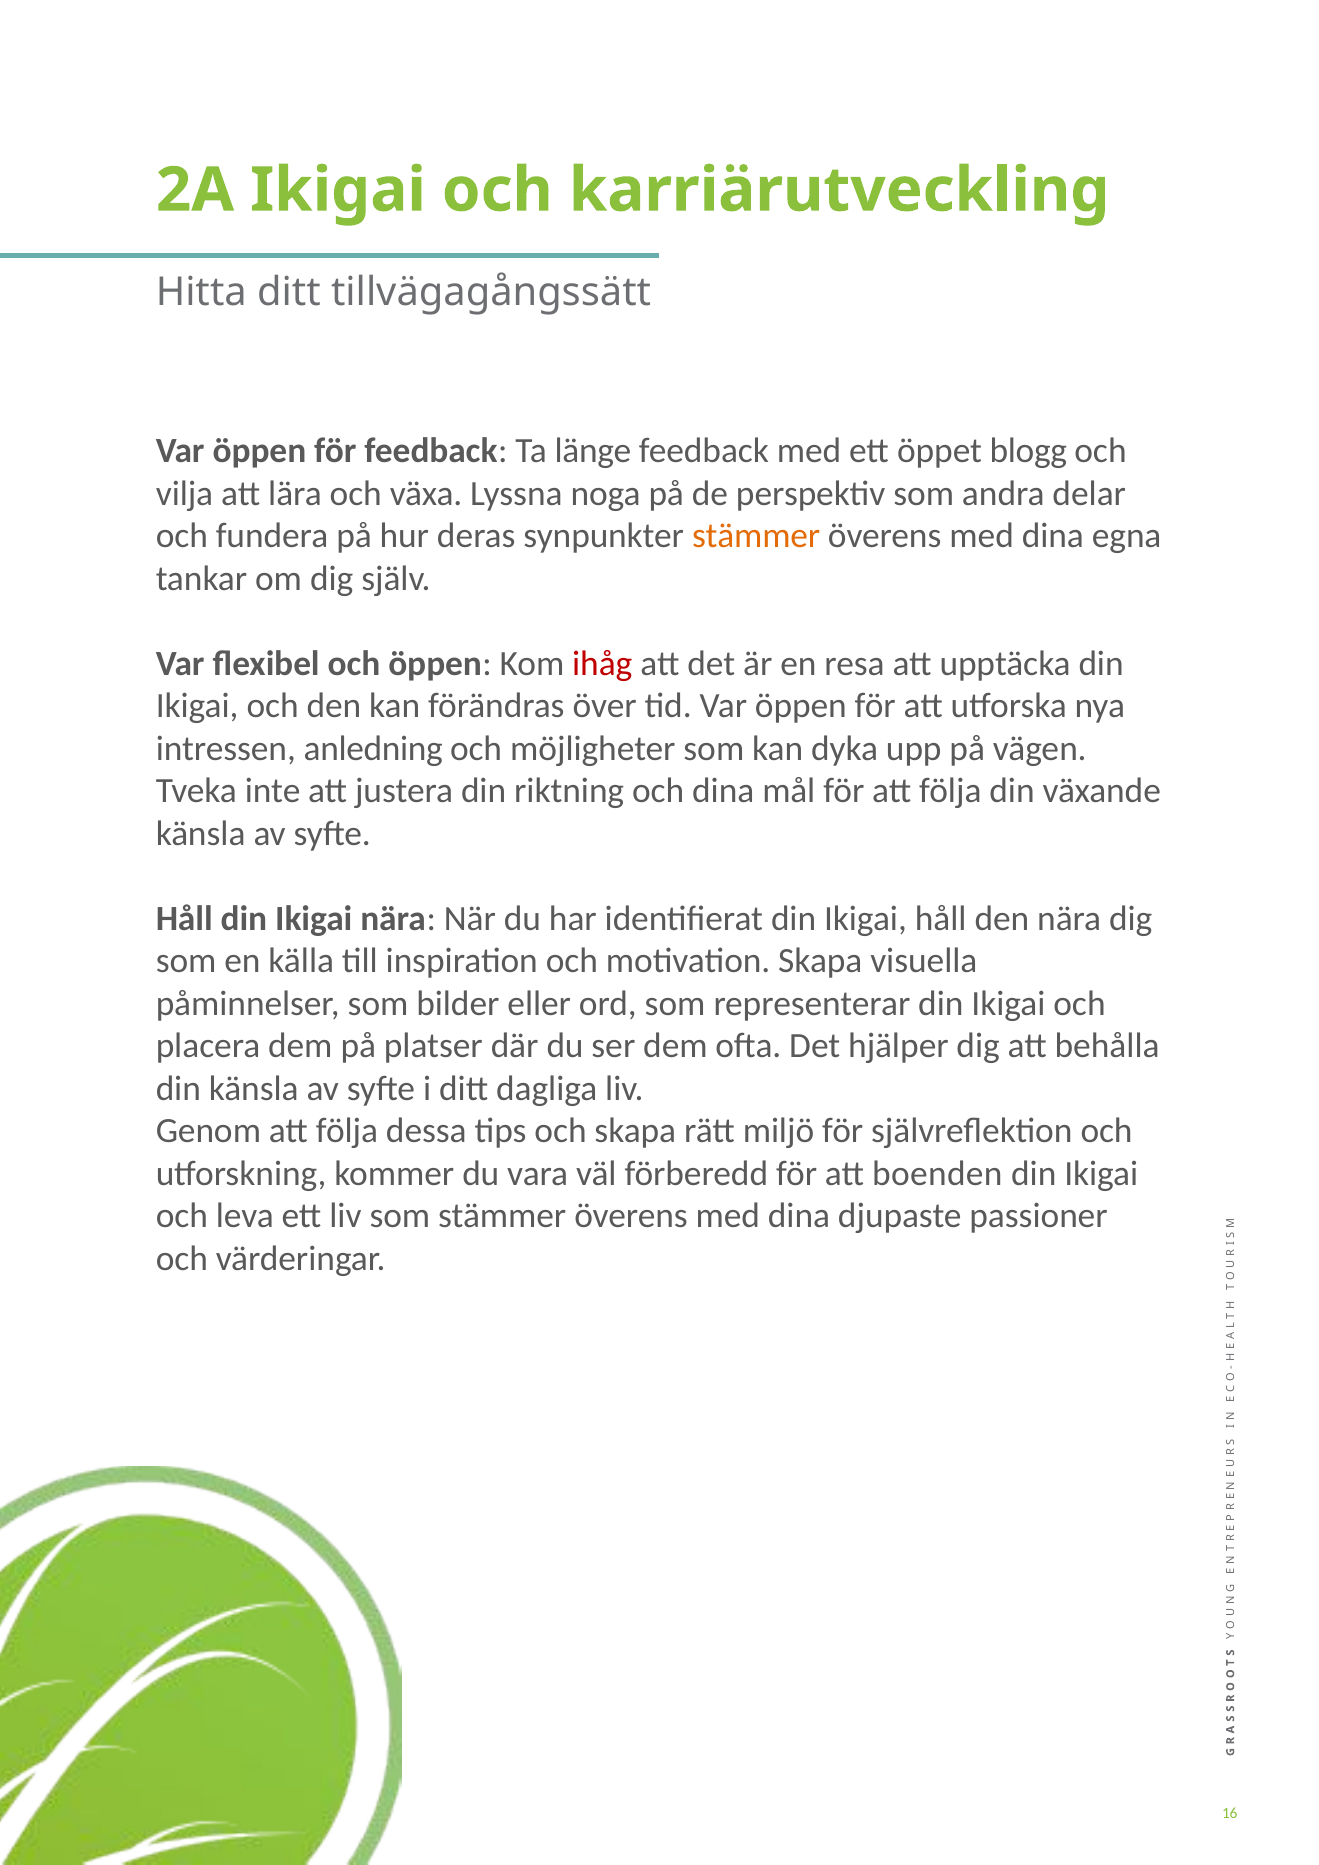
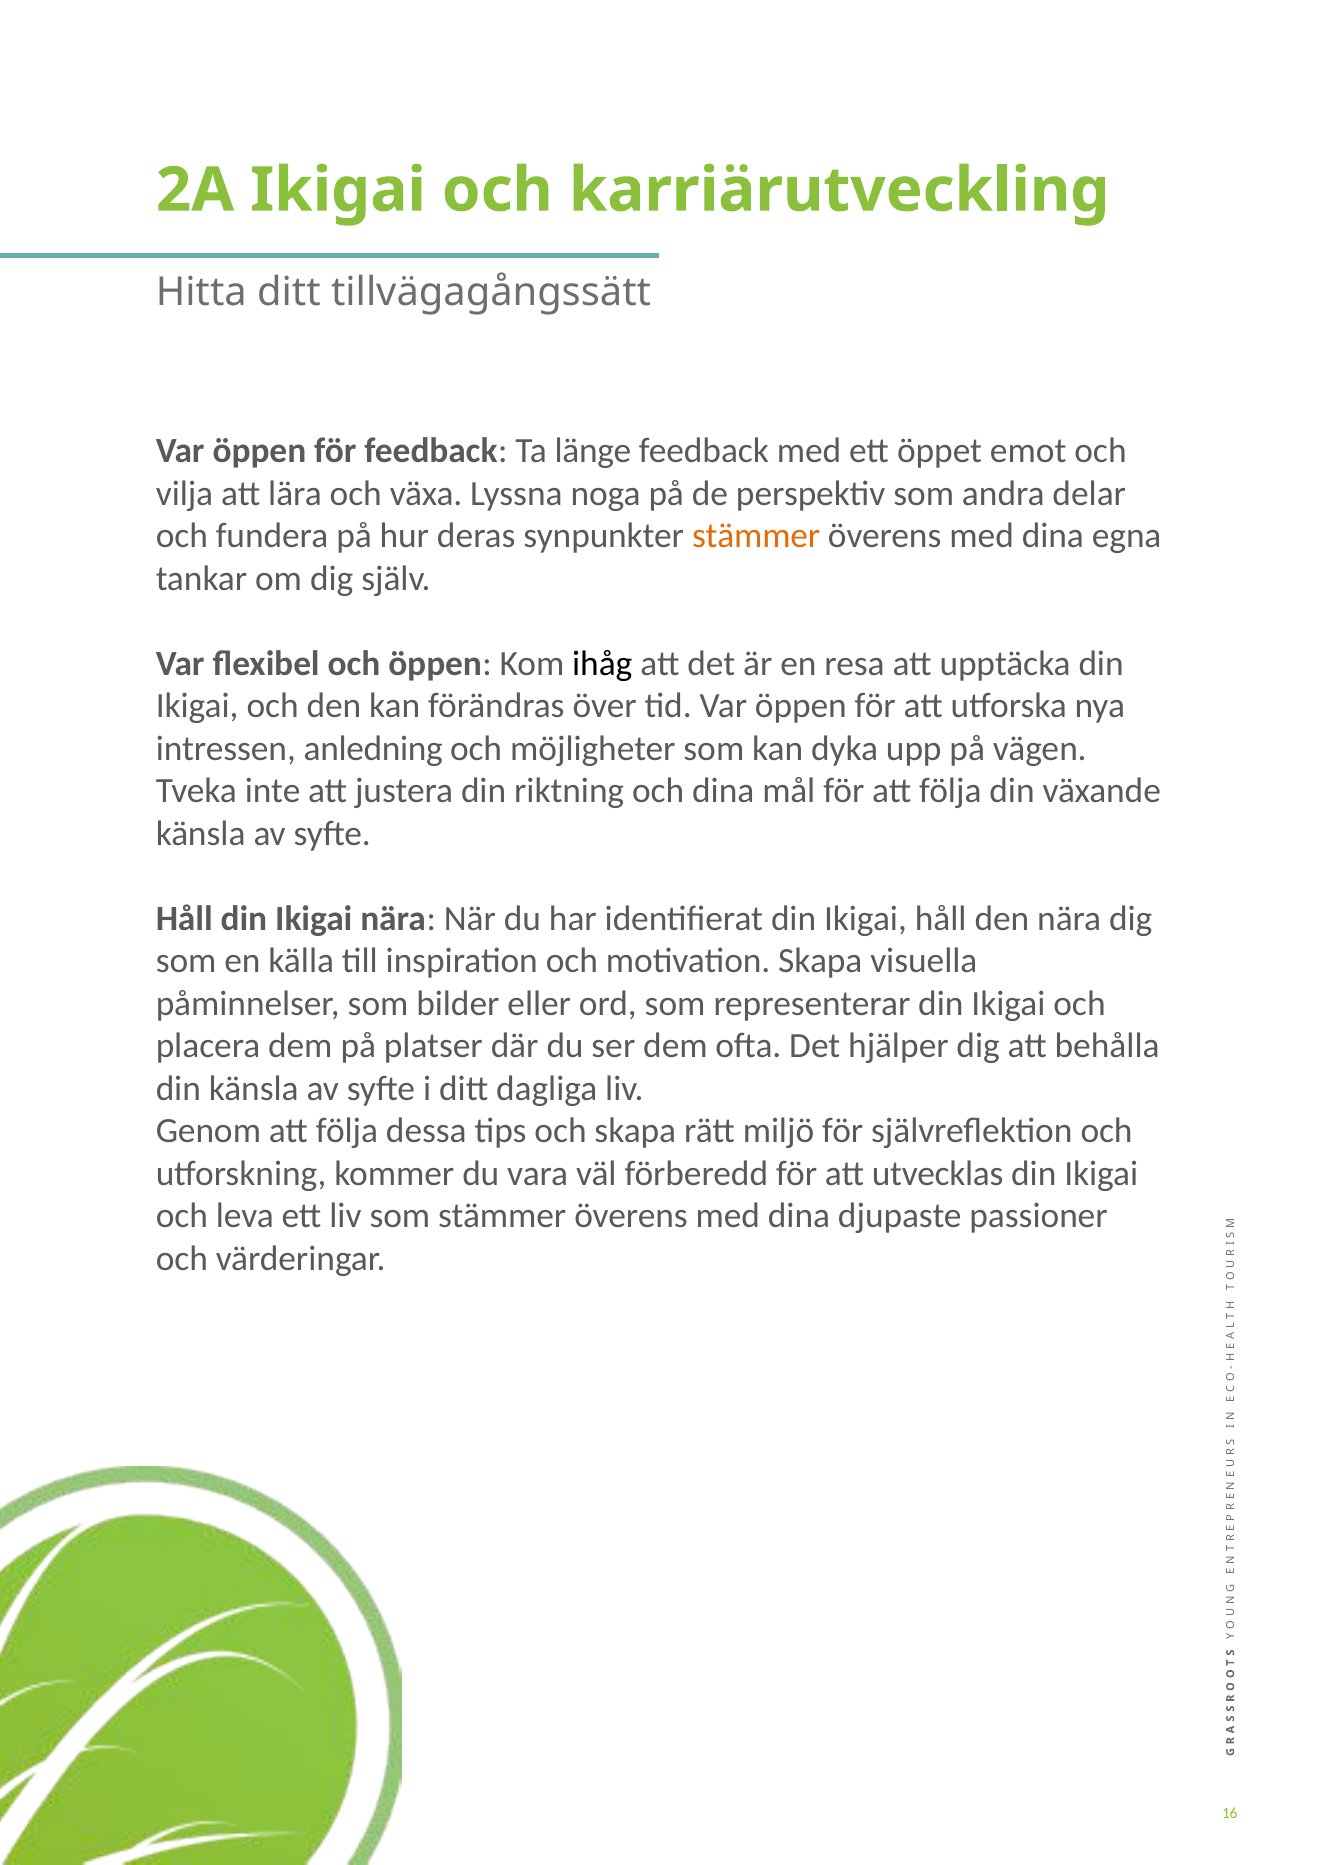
blogg: blogg -> emot (1028, 451)
ihåg colour: red -> black (602, 664)
boenden: boenden -> utvecklas (938, 1174)
